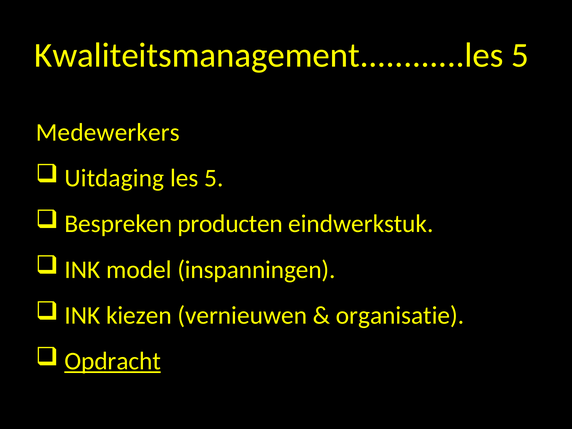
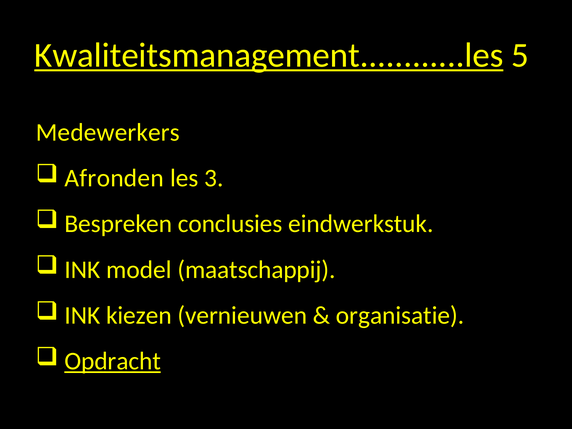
Kwaliteitsmanagement............les underline: none -> present (269, 55)
Uitdaging: Uitdaging -> Afronden (114, 178)
les 5: 5 -> 3 (214, 178)
producten: producten -> conclusies (230, 224)
inspanningen: inspanningen -> maatschappij (256, 270)
